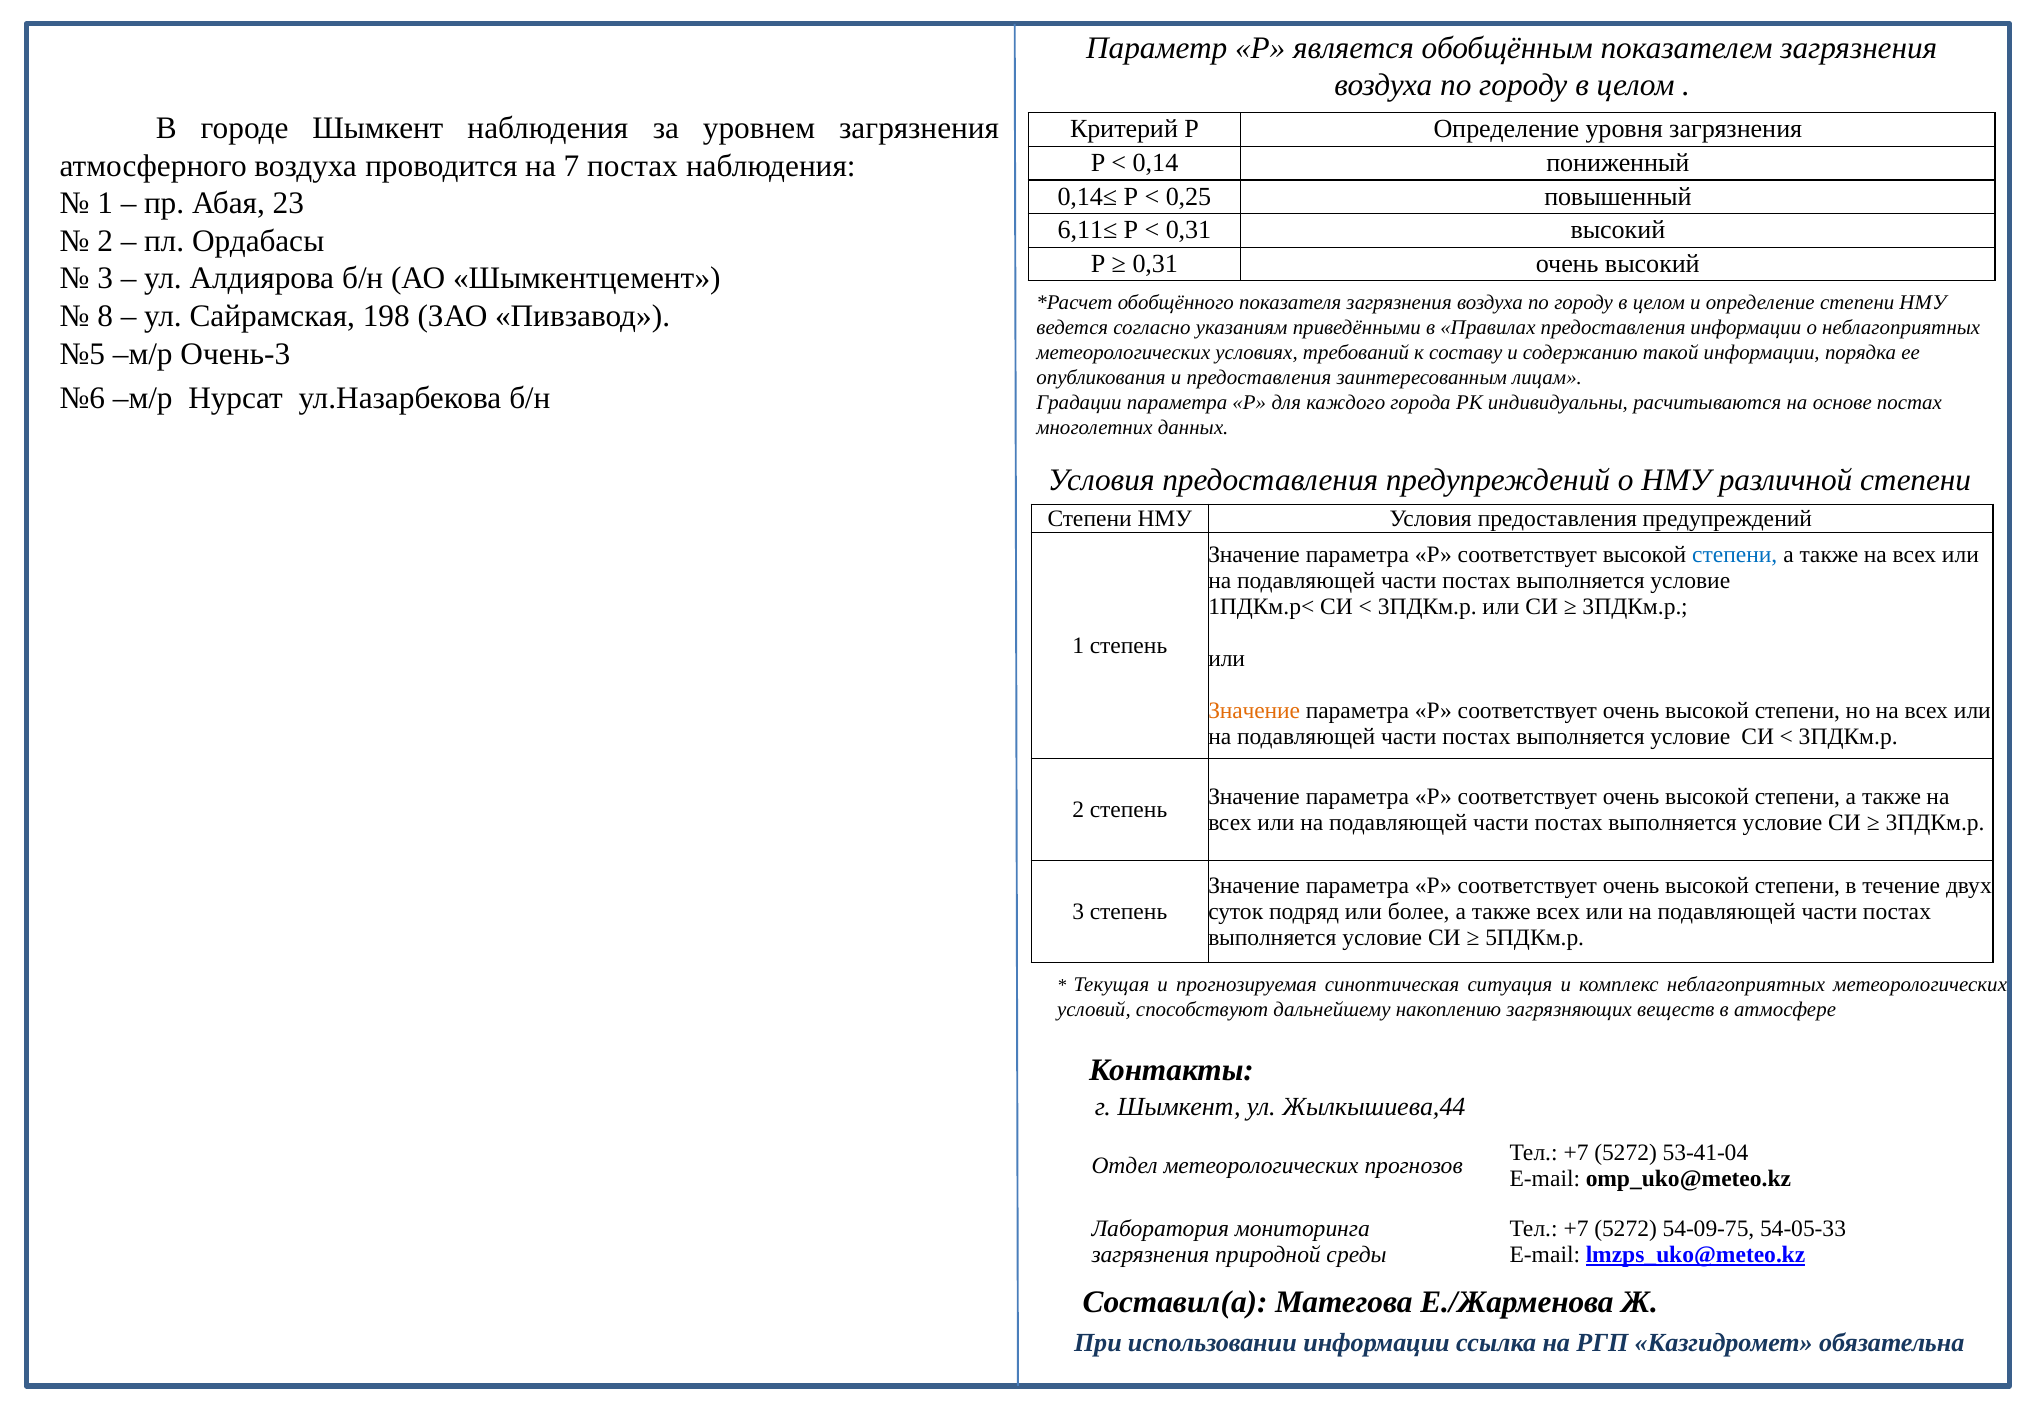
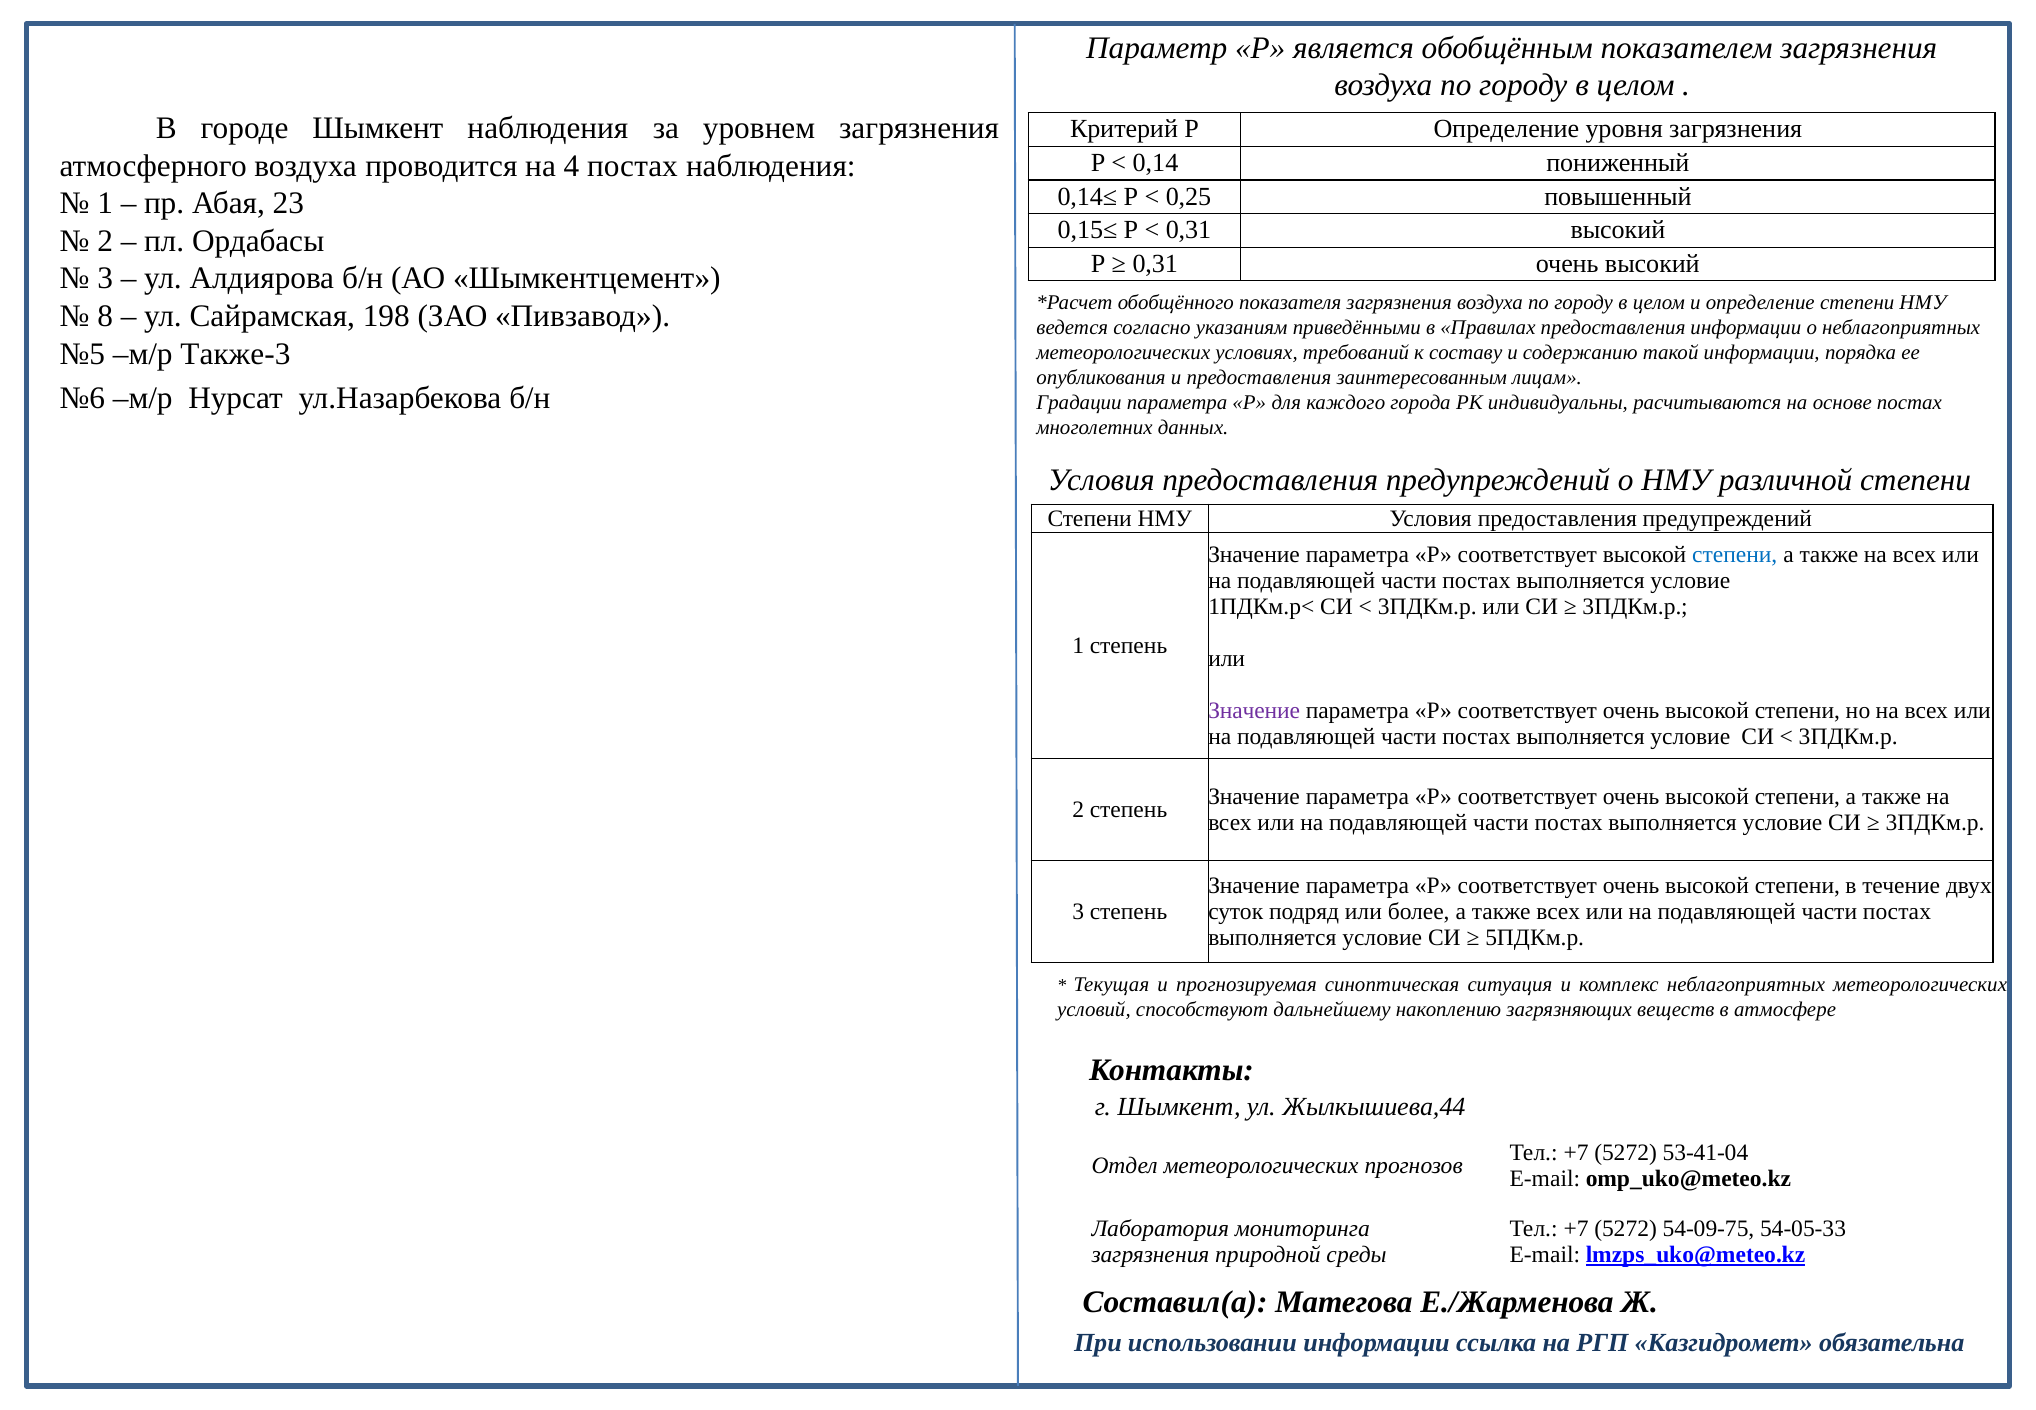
7: 7 -> 4 (571, 166)
6,11≤: 6,11≤ -> 0,15≤ (1087, 230)
Очень-3: Очень-3 -> Также-3 (235, 354)
Значение colour: orange -> purple (1254, 711)
